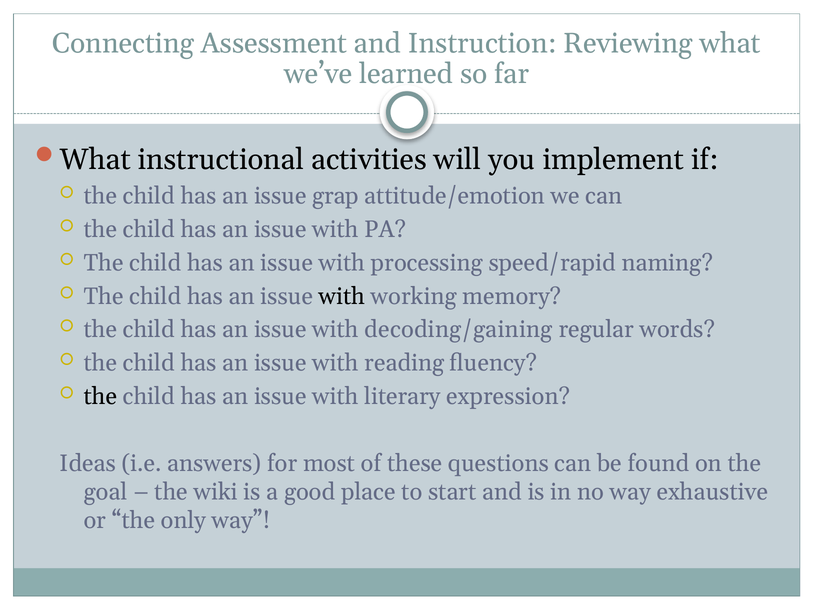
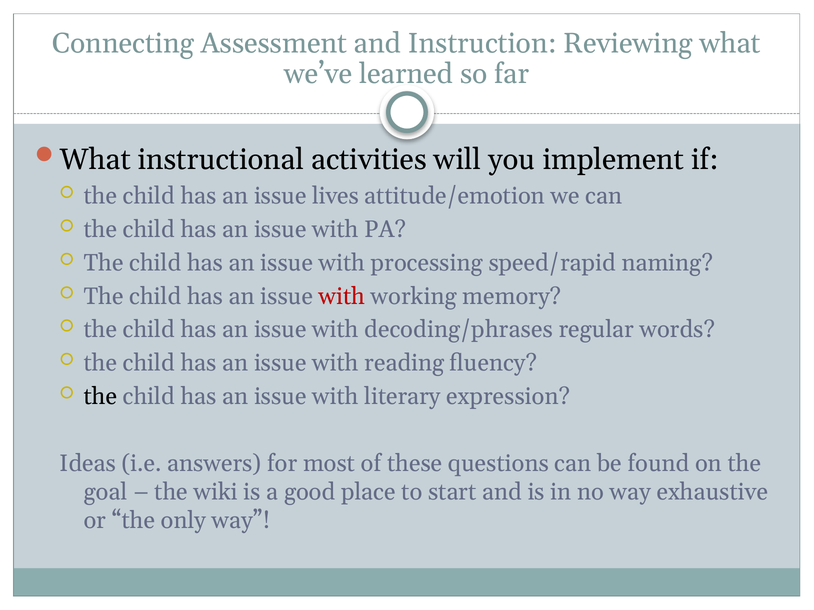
grap: grap -> lives (336, 196)
with colour: black -> red (342, 296)
decoding/gaining: decoding/gaining -> decoding/phrases (459, 330)
